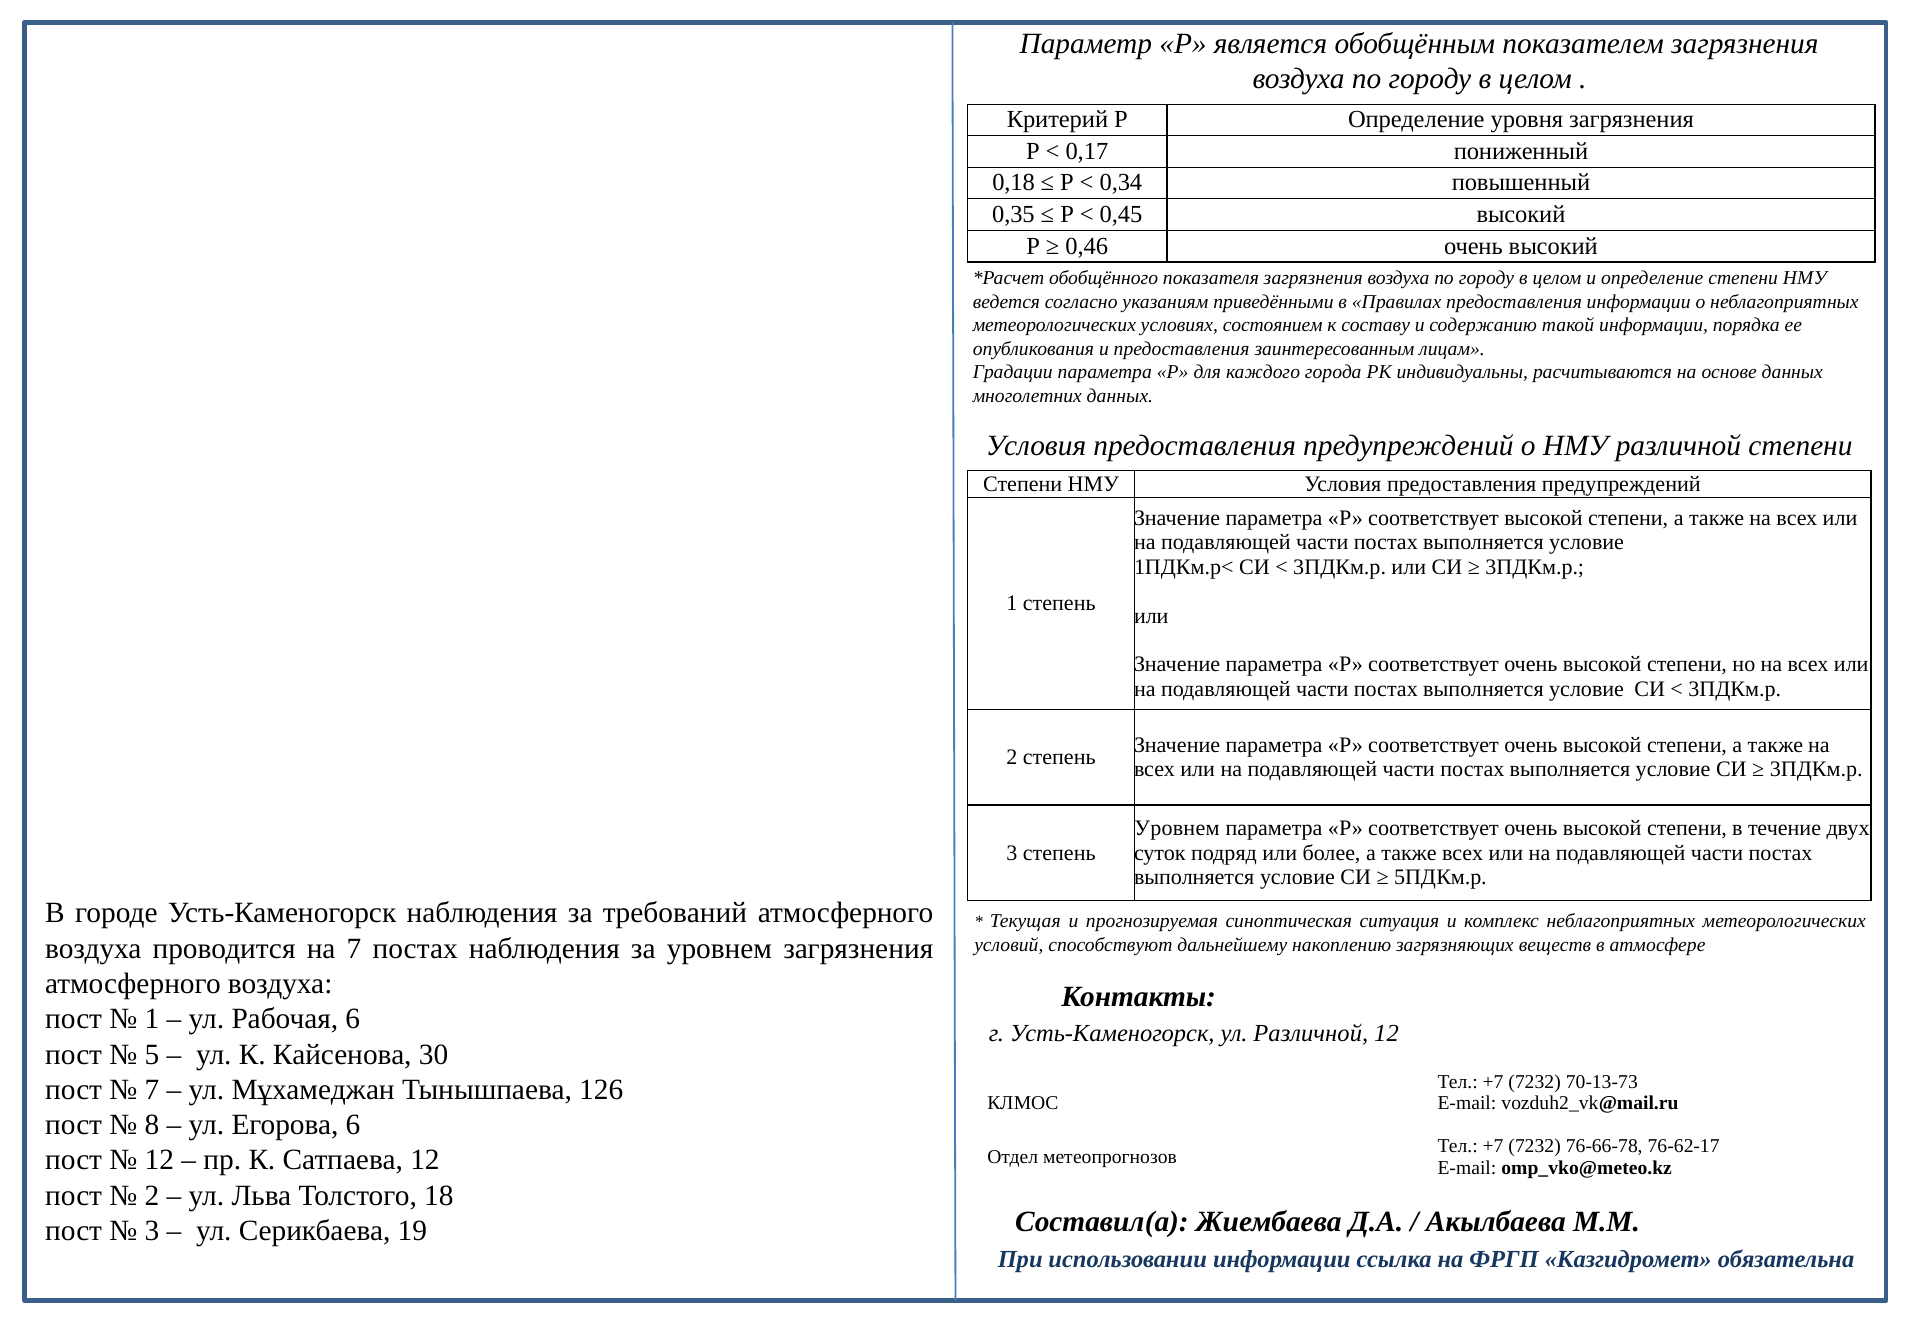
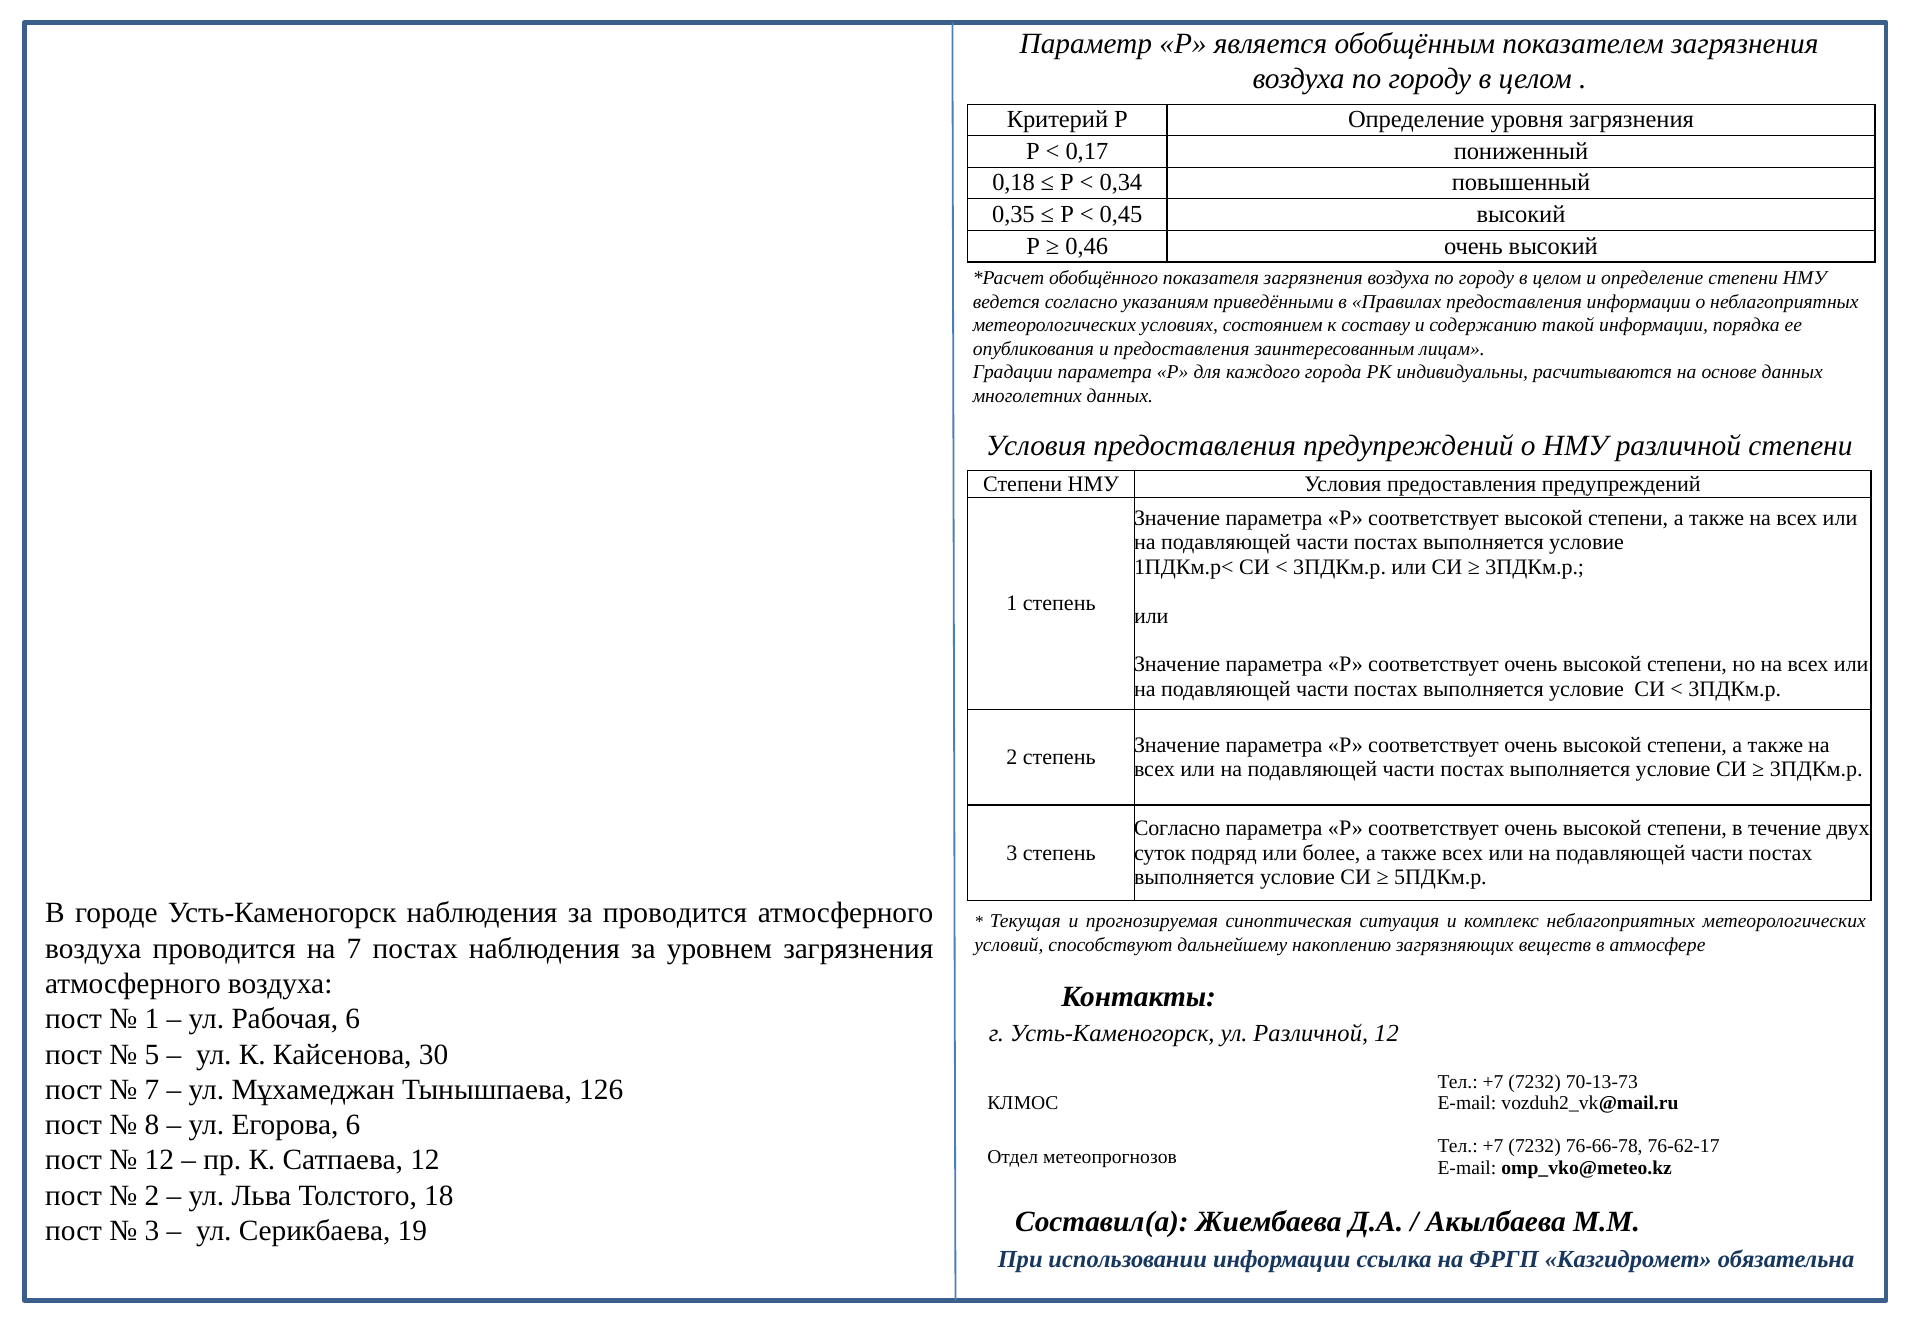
Уровнем: Уровнем -> Согласно (1177, 829)
за требований: требований -> проводится (675, 913)
